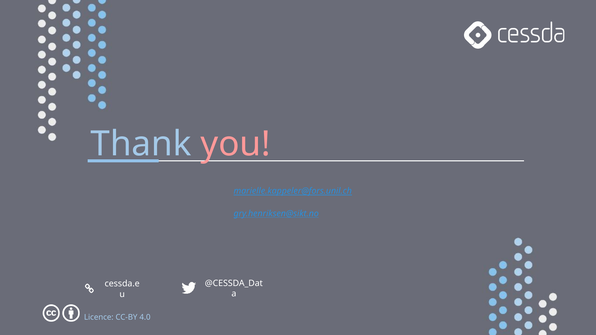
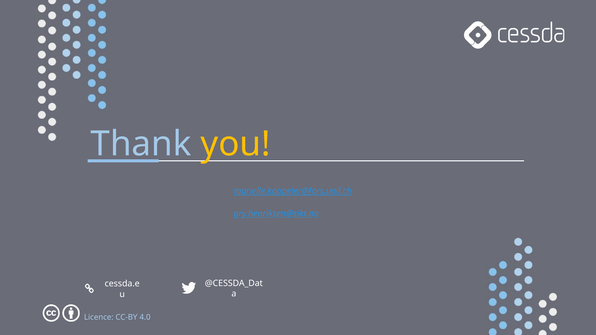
you colour: pink -> yellow (235, 144)
